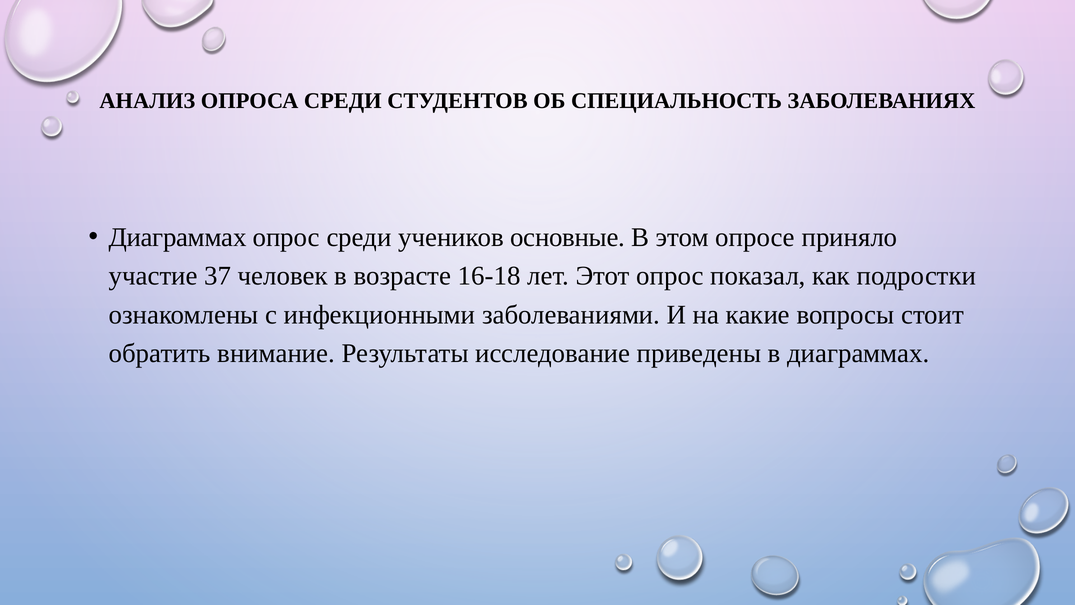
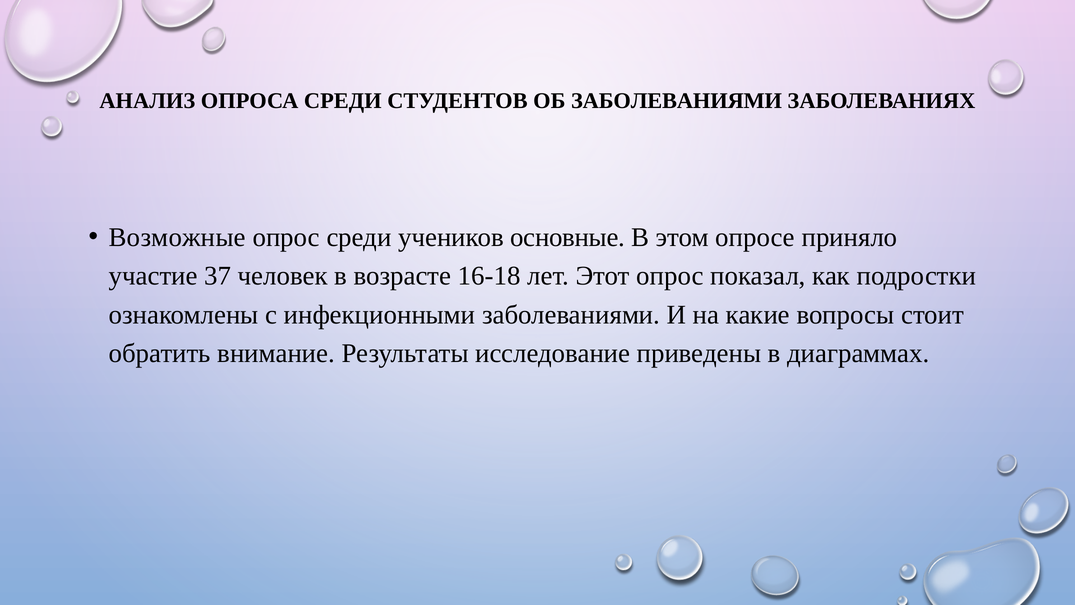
ОБ СПЕЦИАЛЬНОСТЬ: СПЕЦИАЛЬНОСТЬ -> ЗАБОЛЕВАНИЯМИ (677, 101)
Диаграммах: Диаграммах -> Возможные (177, 237)
